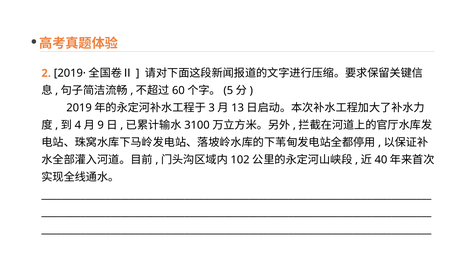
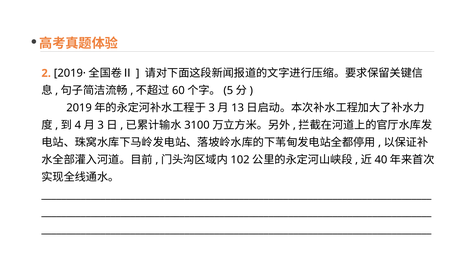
9: 9 -> 3 (101, 125)
